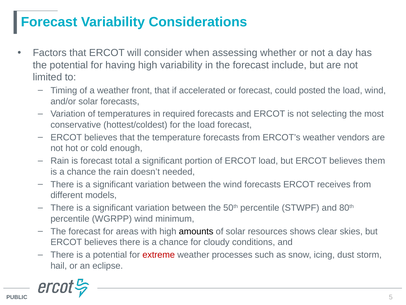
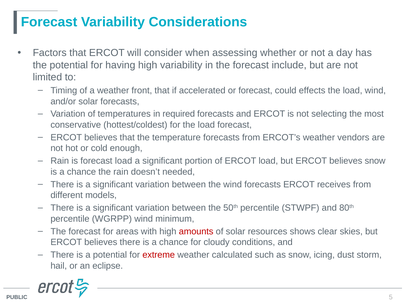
posted: posted -> effects (312, 90)
forecast total: total -> load (124, 161)
believes them: them -> snow (375, 161)
amounts colour: black -> red (196, 231)
processes: processes -> calculated (232, 255)
